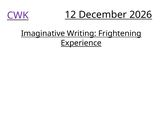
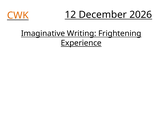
CWK colour: purple -> orange (18, 15)
